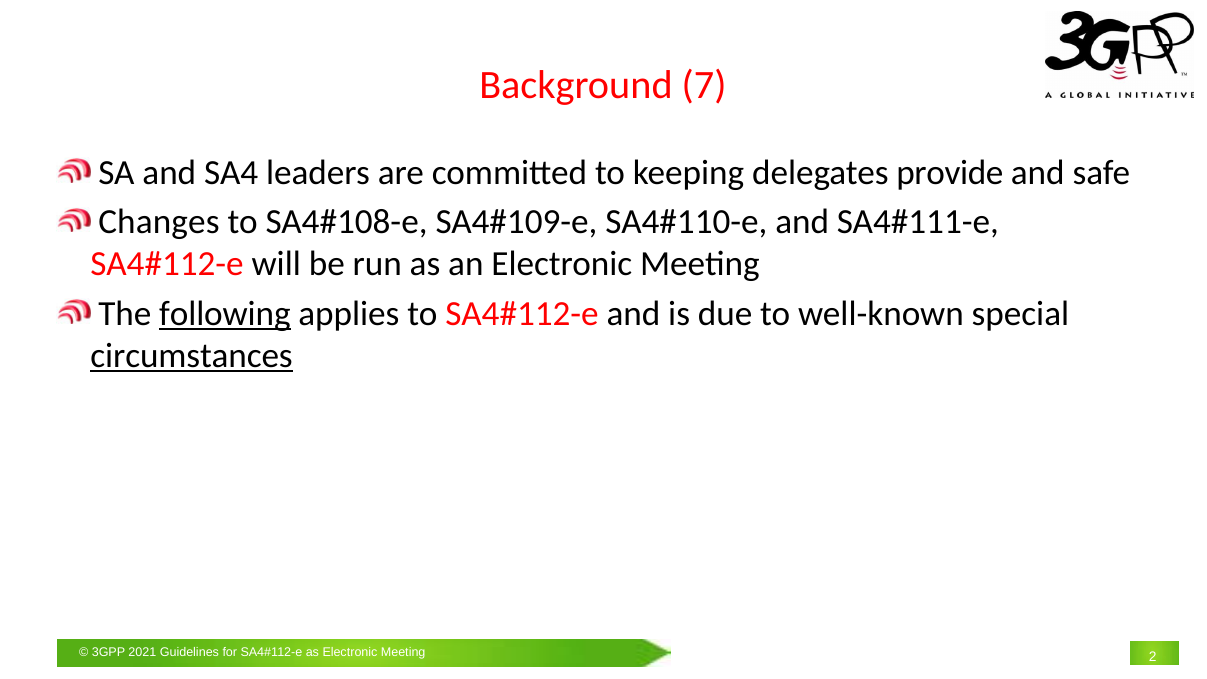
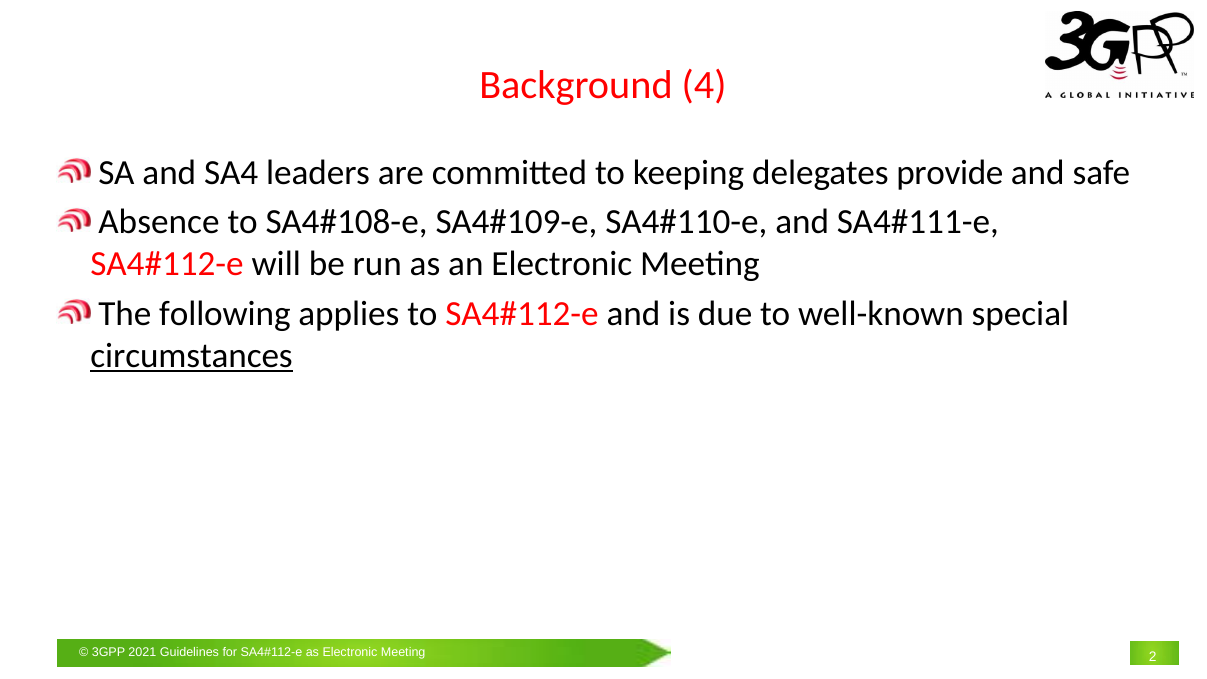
7: 7 -> 4 (704, 85)
Changes: Changes -> Absence (159, 222)
following underline: present -> none (225, 313)
